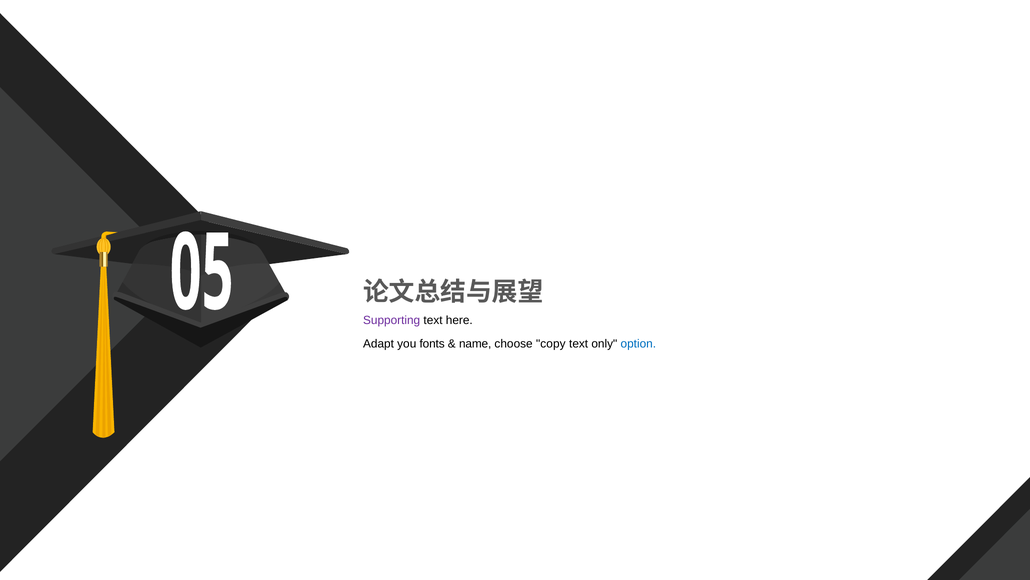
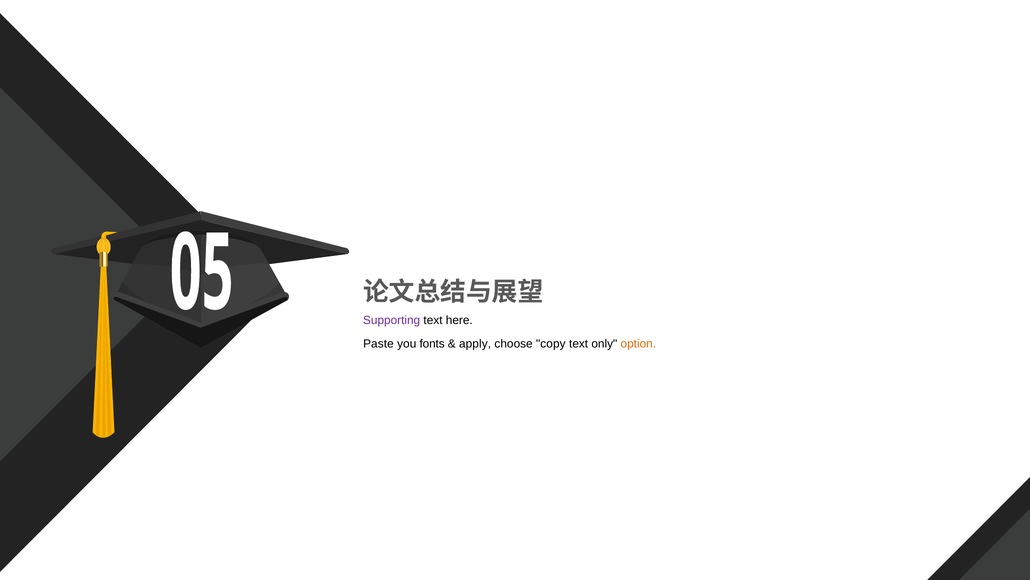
Adapt: Adapt -> Paste (378, 343)
name: name -> apply (475, 343)
option colour: blue -> orange (638, 343)
